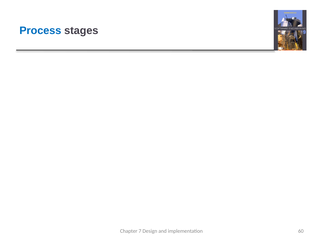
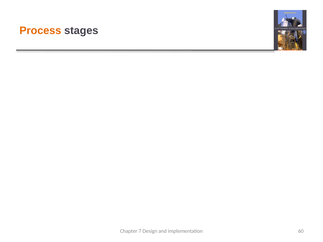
Process colour: blue -> orange (40, 31)
